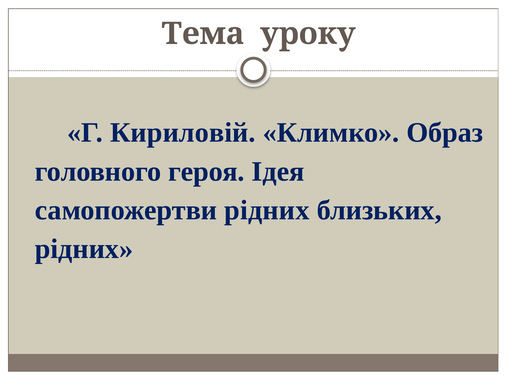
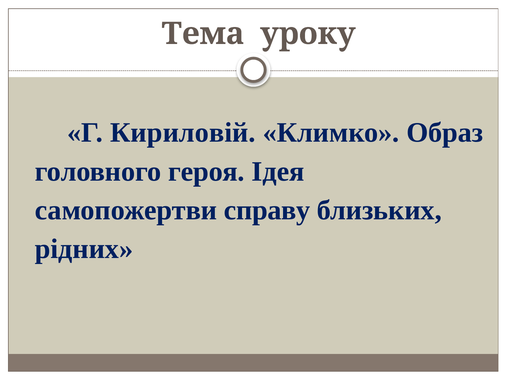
самопожертви рідних: рідних -> справу (267, 210)
